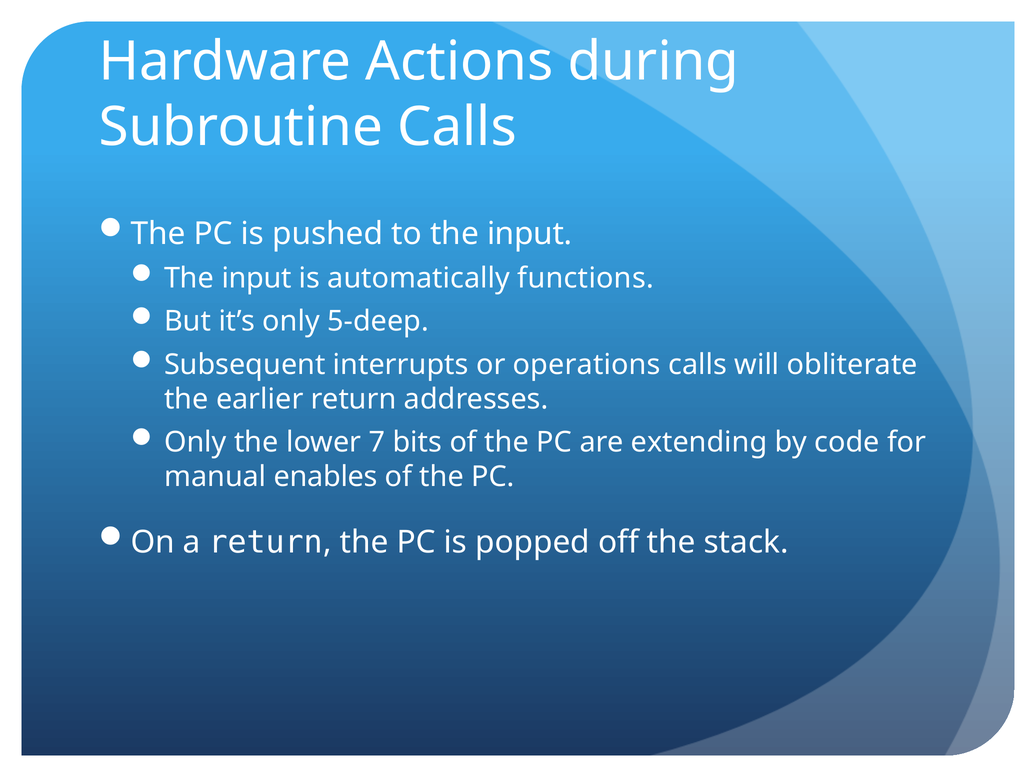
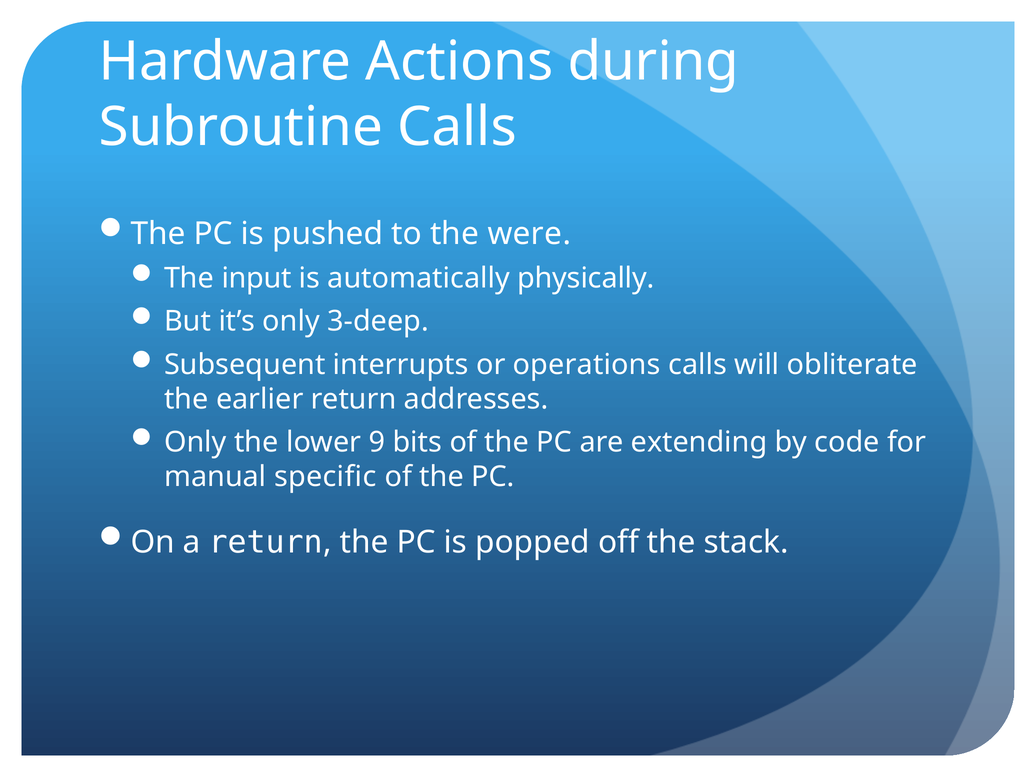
to the input: input -> were (529, 234)
functions: functions -> physically (586, 278)
5-deep: 5-deep -> 3-deep (378, 321)
7: 7 -> 9 (377, 442)
enables: enables -> specific (325, 477)
